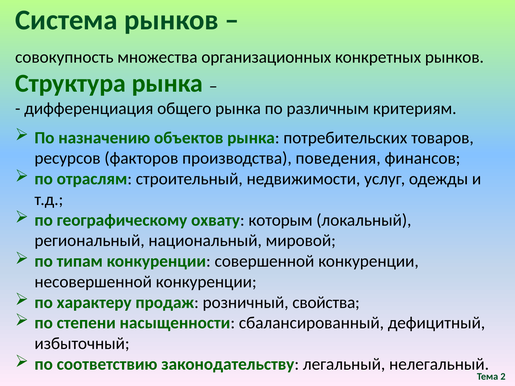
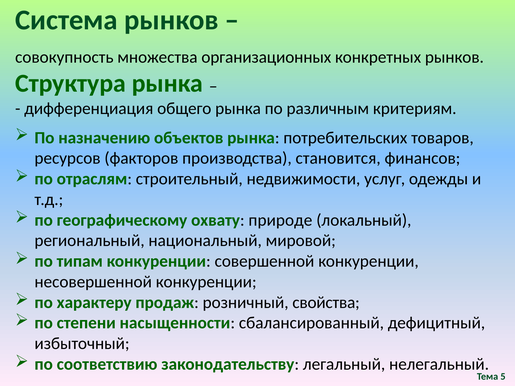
поведения: поведения -> становится (338, 158)
которым: которым -> природе (280, 220)
2: 2 -> 5 (503, 377)
